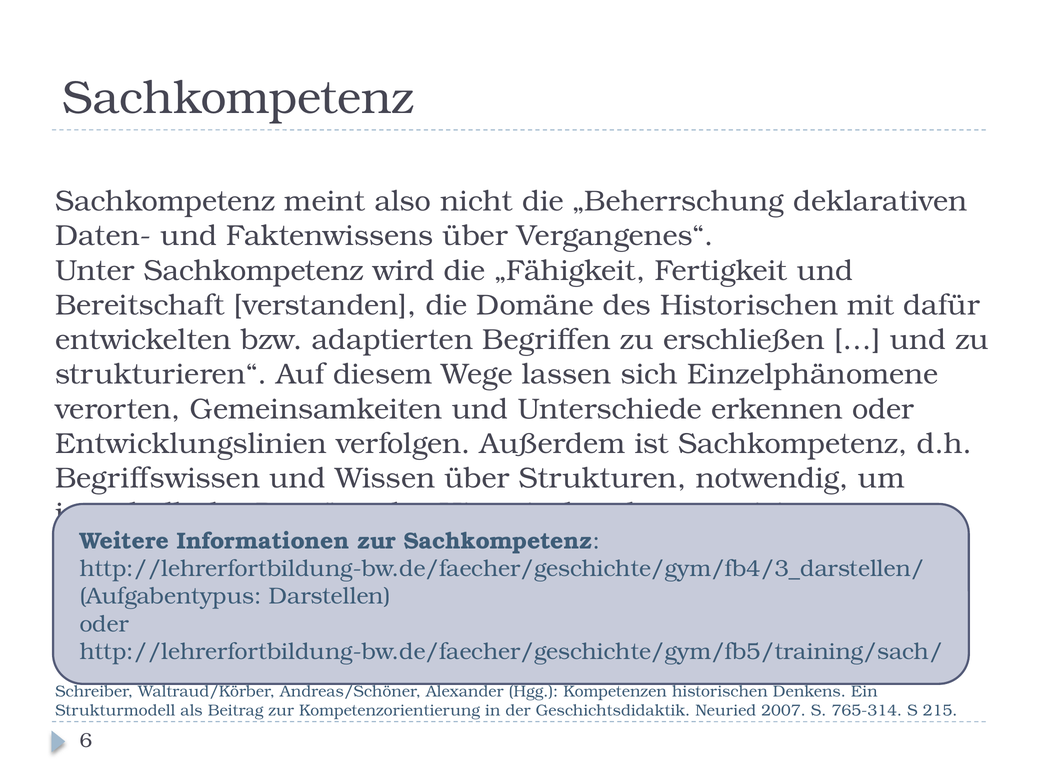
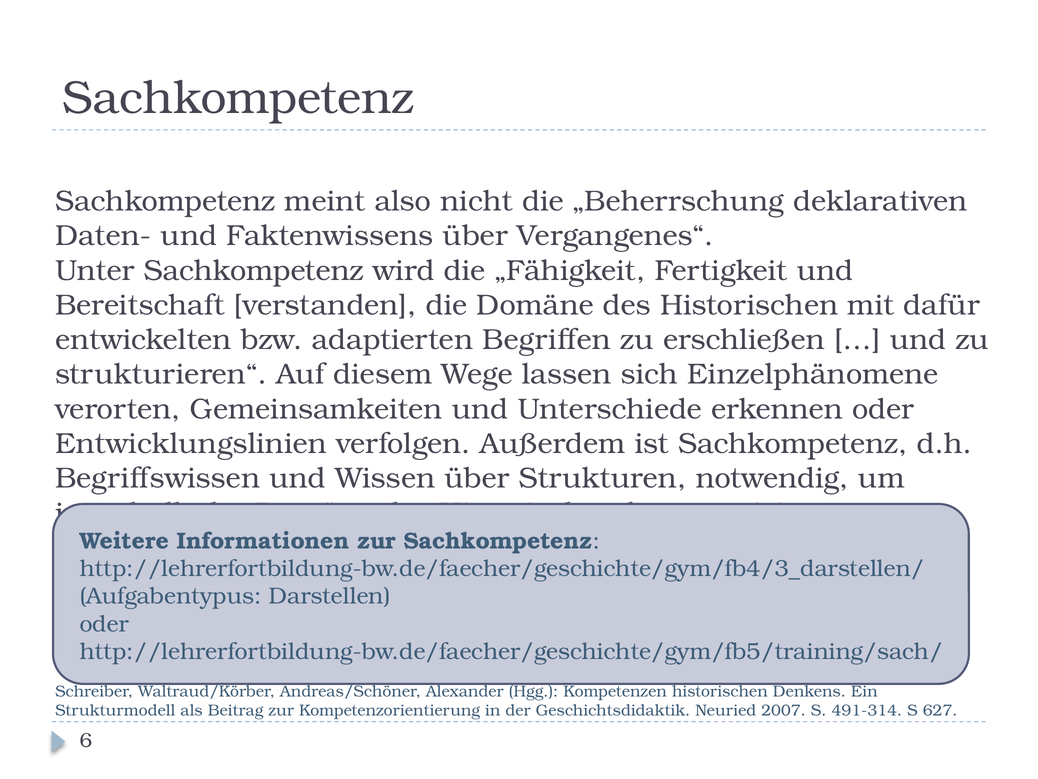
765-314: 765-314 -> 491-314 (867, 710)
215: 215 -> 627 (940, 710)
